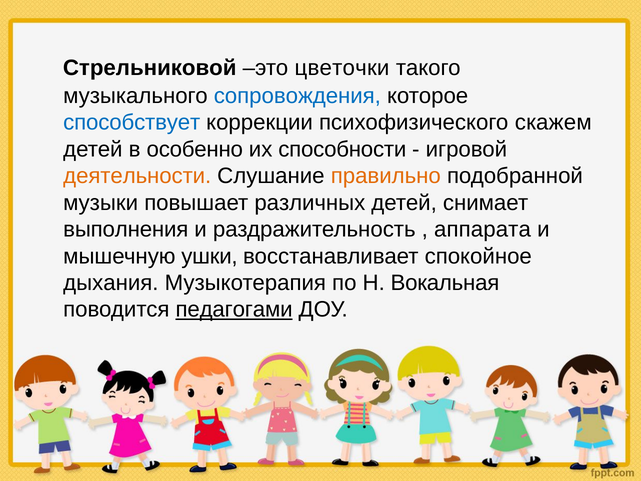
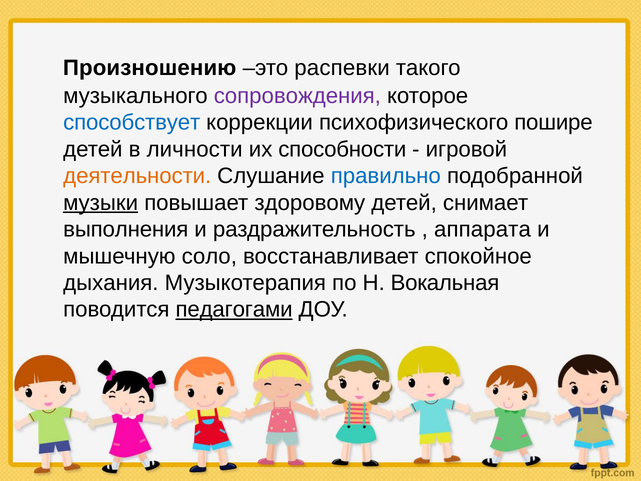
Стрельниковой: Стрельниковой -> Произношению (150, 68)
цветочки: цветочки -> распевки (342, 68)
сопровождения colour: blue -> purple (297, 96)
скажем: скажем -> пошире (553, 123)
особенно: особенно -> личности (195, 149)
правильно colour: orange -> blue (386, 176)
музыки underline: none -> present (101, 203)
различных: различных -> здоровому (310, 203)
ушки: ушки -> соло (209, 256)
